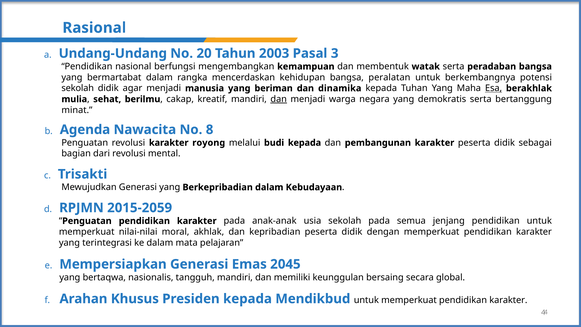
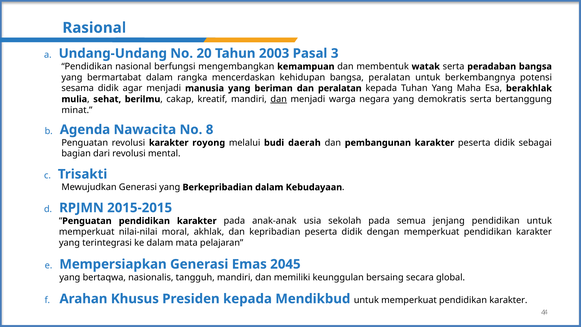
sekolah: sekolah -> sesama (78, 88)
dan dinamika: dinamika -> peralatan (340, 88)
Esa underline: present -> none (494, 88)
budi kepada: kepada -> daerah (304, 143)
2015-2059: 2015-2059 -> 2015-2015 (140, 208)
